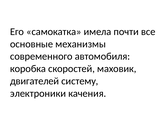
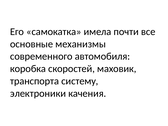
двигателей: двигателей -> транспорта (35, 81)
